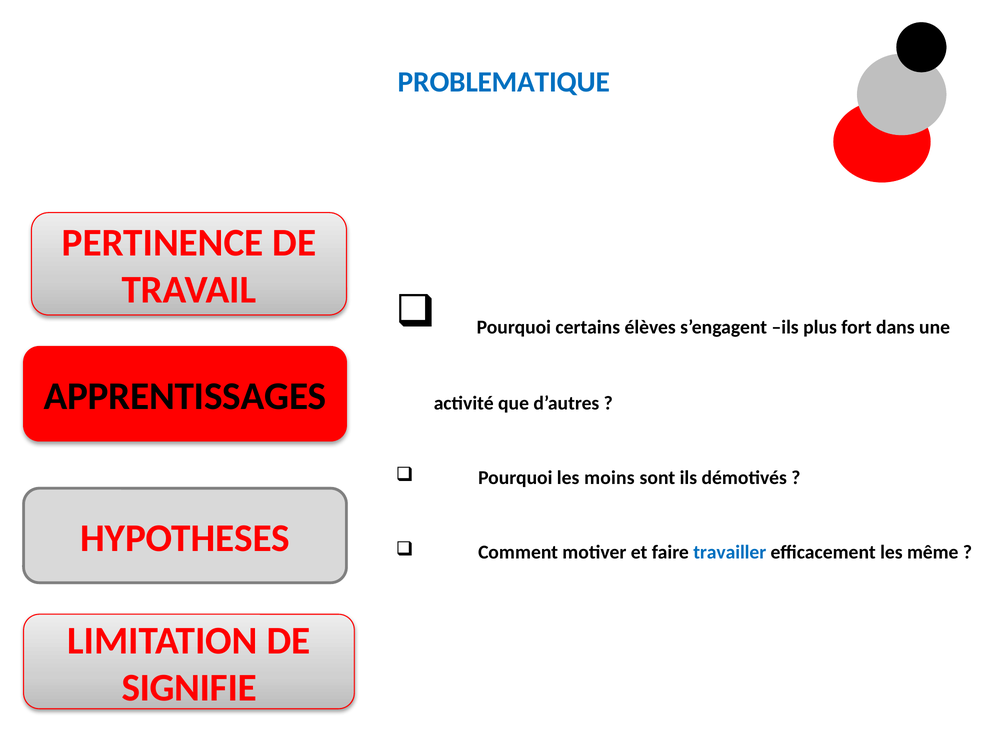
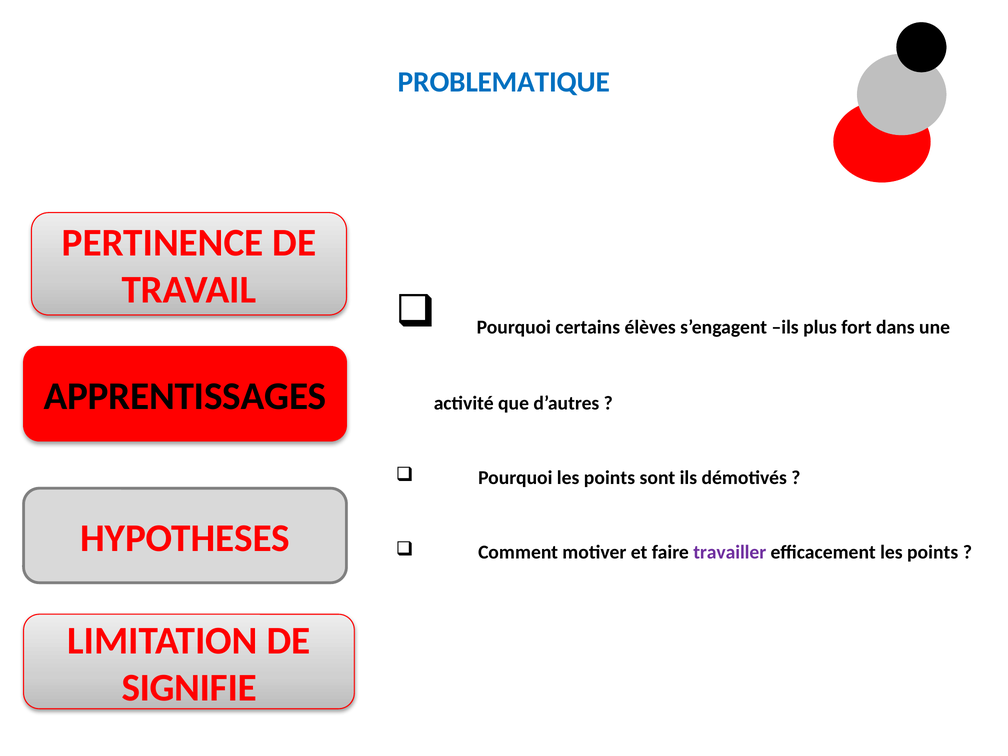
Pourquoi les moins: moins -> points (609, 478)
travailler colour: blue -> purple (730, 552)
efficacement les même: même -> points (933, 552)
